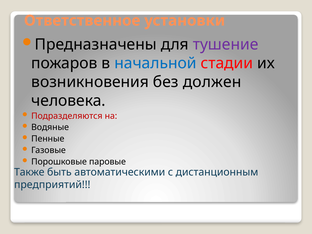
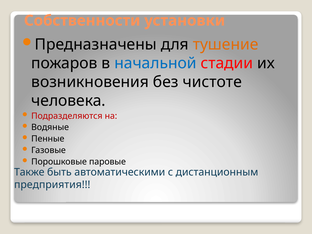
Ответственное: Ответственное -> Собственности (82, 21)
тушение colour: purple -> orange (226, 45)
должен: должен -> чистоте (212, 82)
предприятий: предприятий -> предприятия (52, 185)
